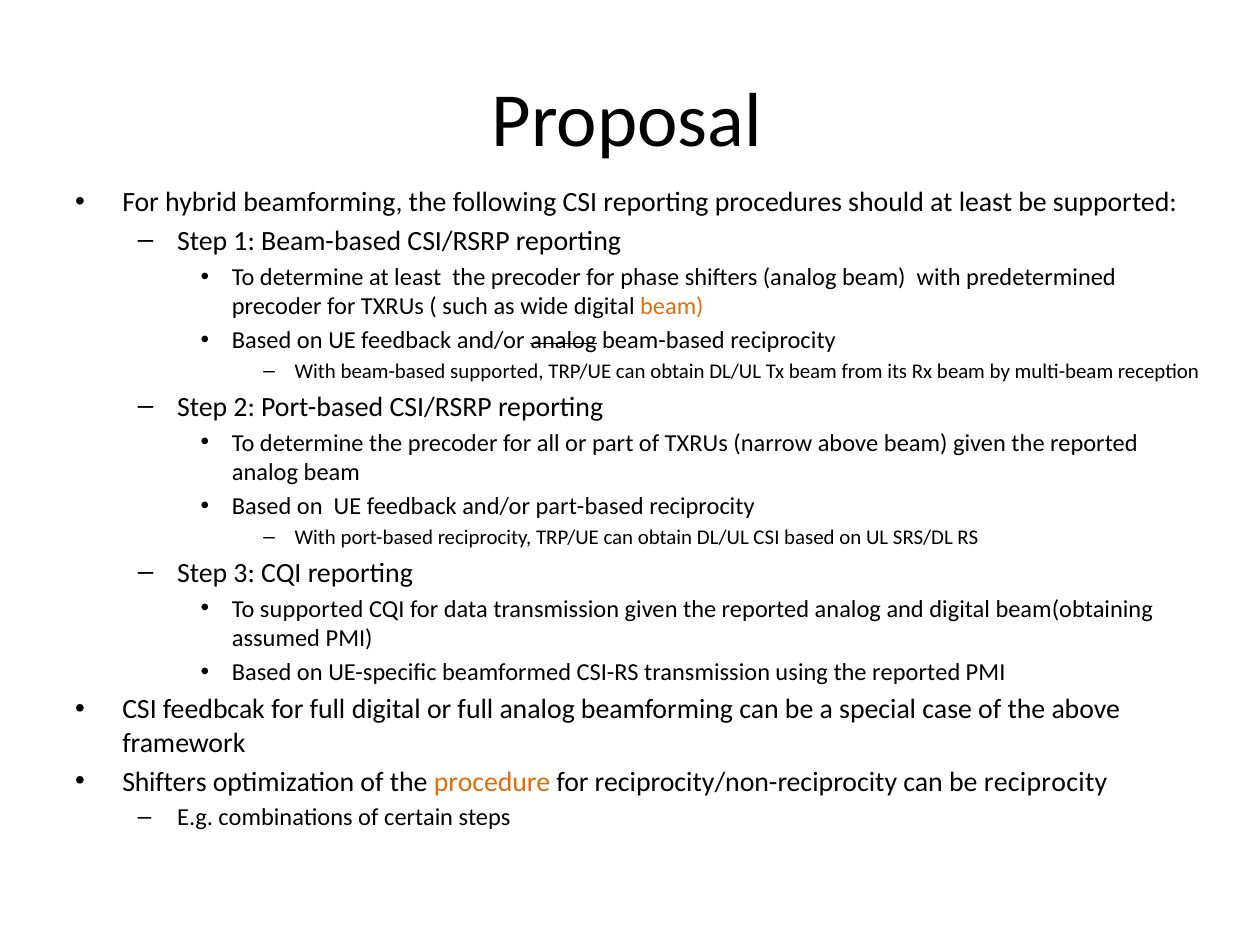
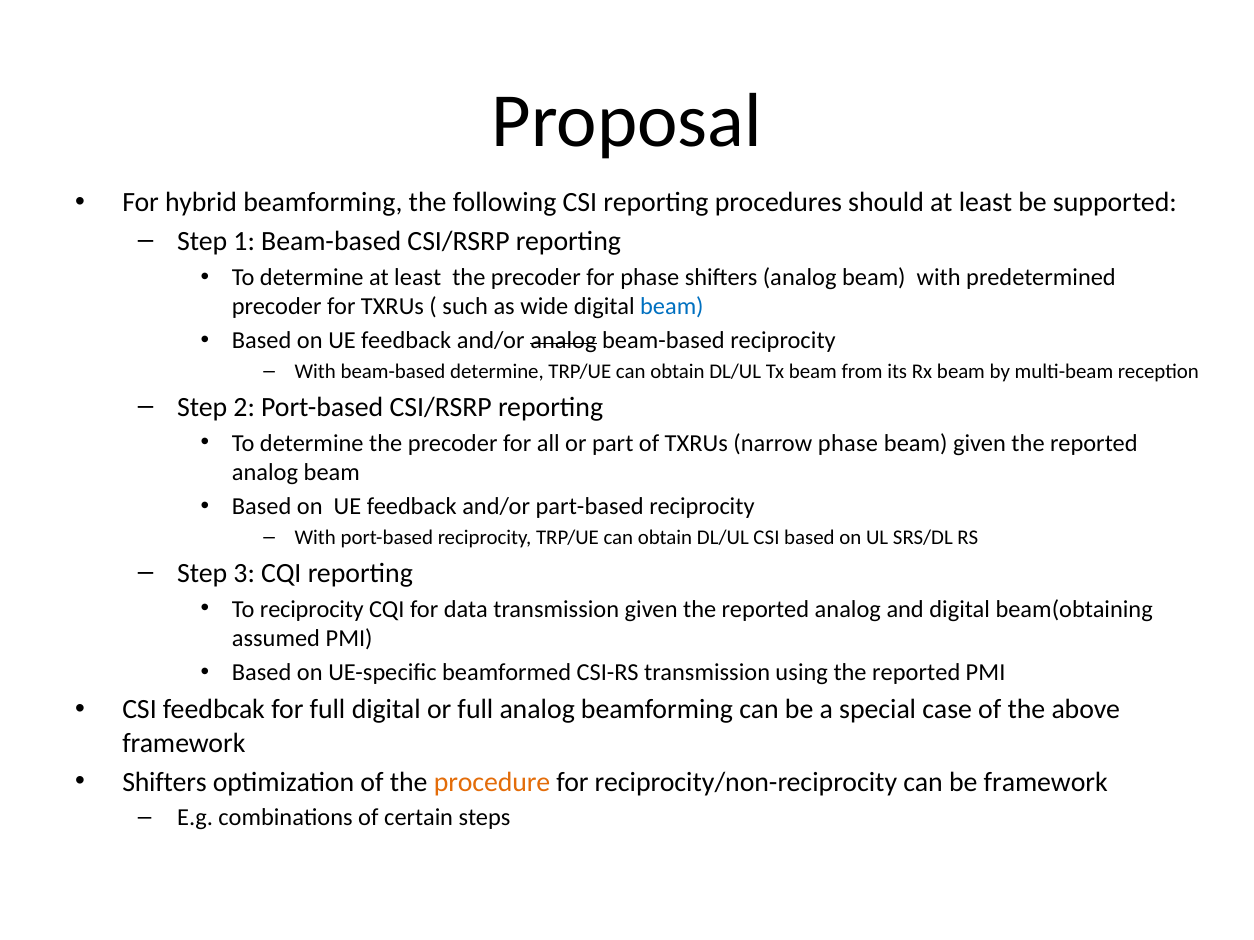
beam colour: orange -> blue (672, 307)
beam-based supported: supported -> determine (497, 372)
narrow above: above -> phase (848, 443)
To supported: supported -> reciprocity (312, 609)
be reciprocity: reciprocity -> framework (1046, 782)
